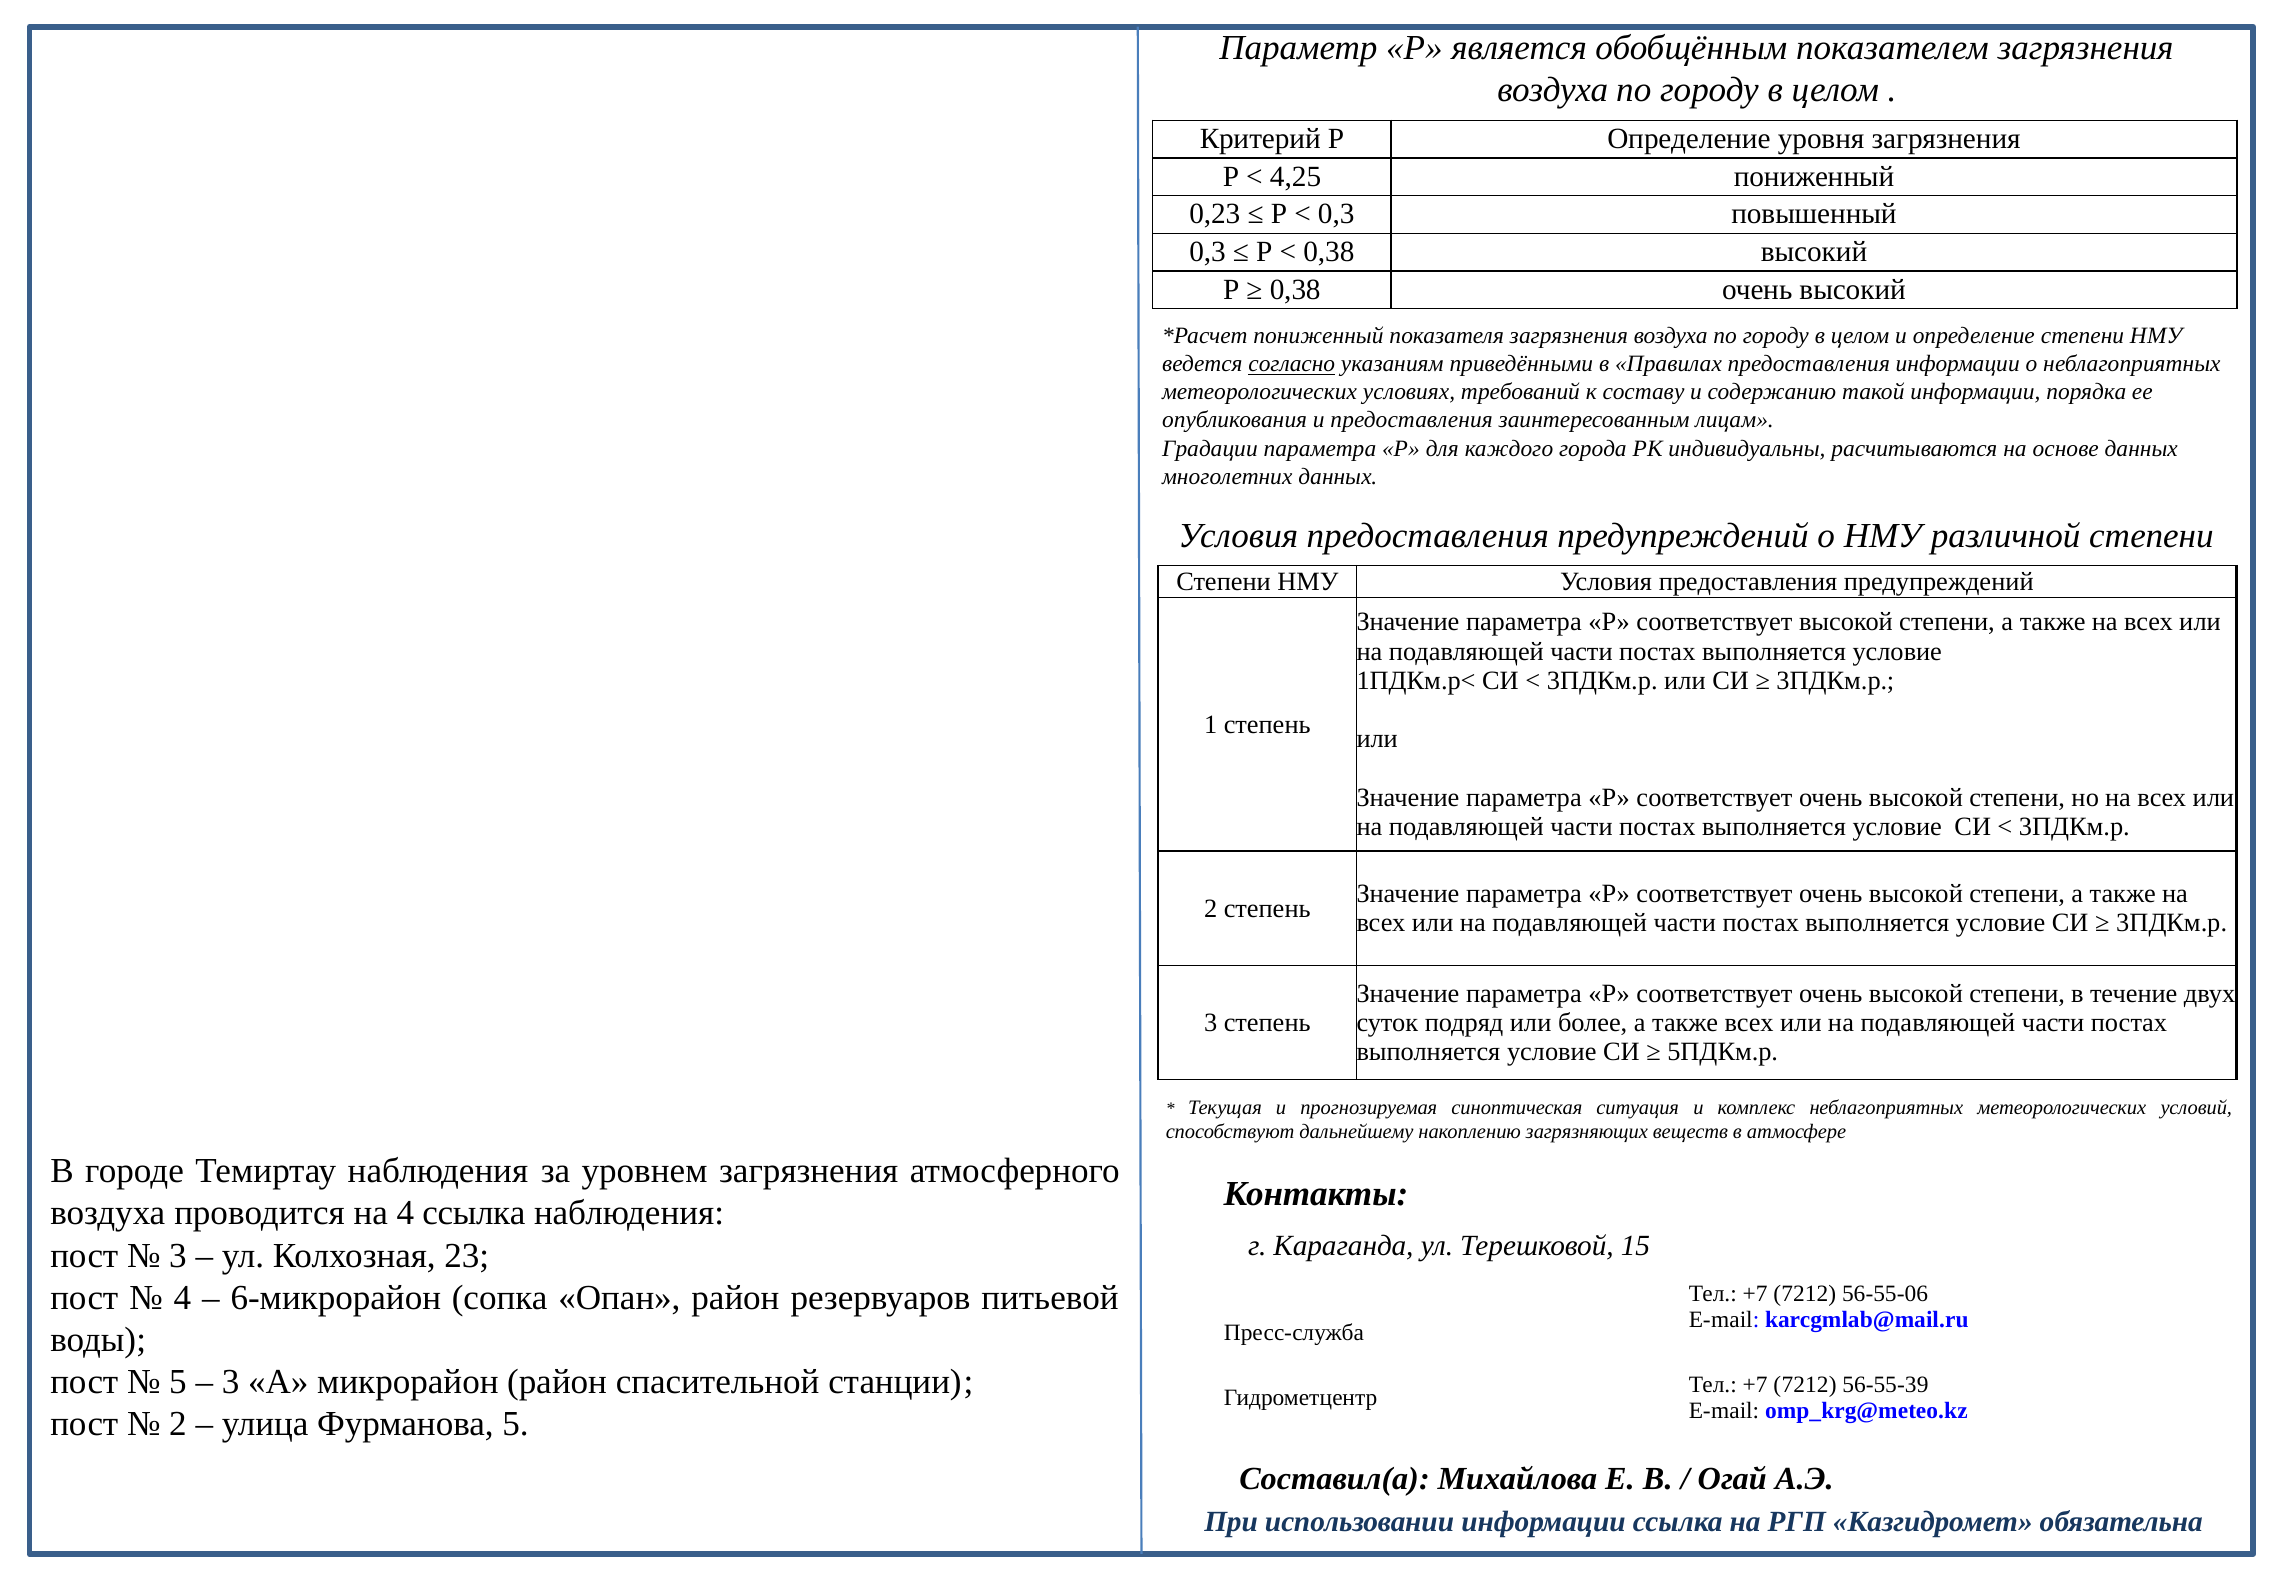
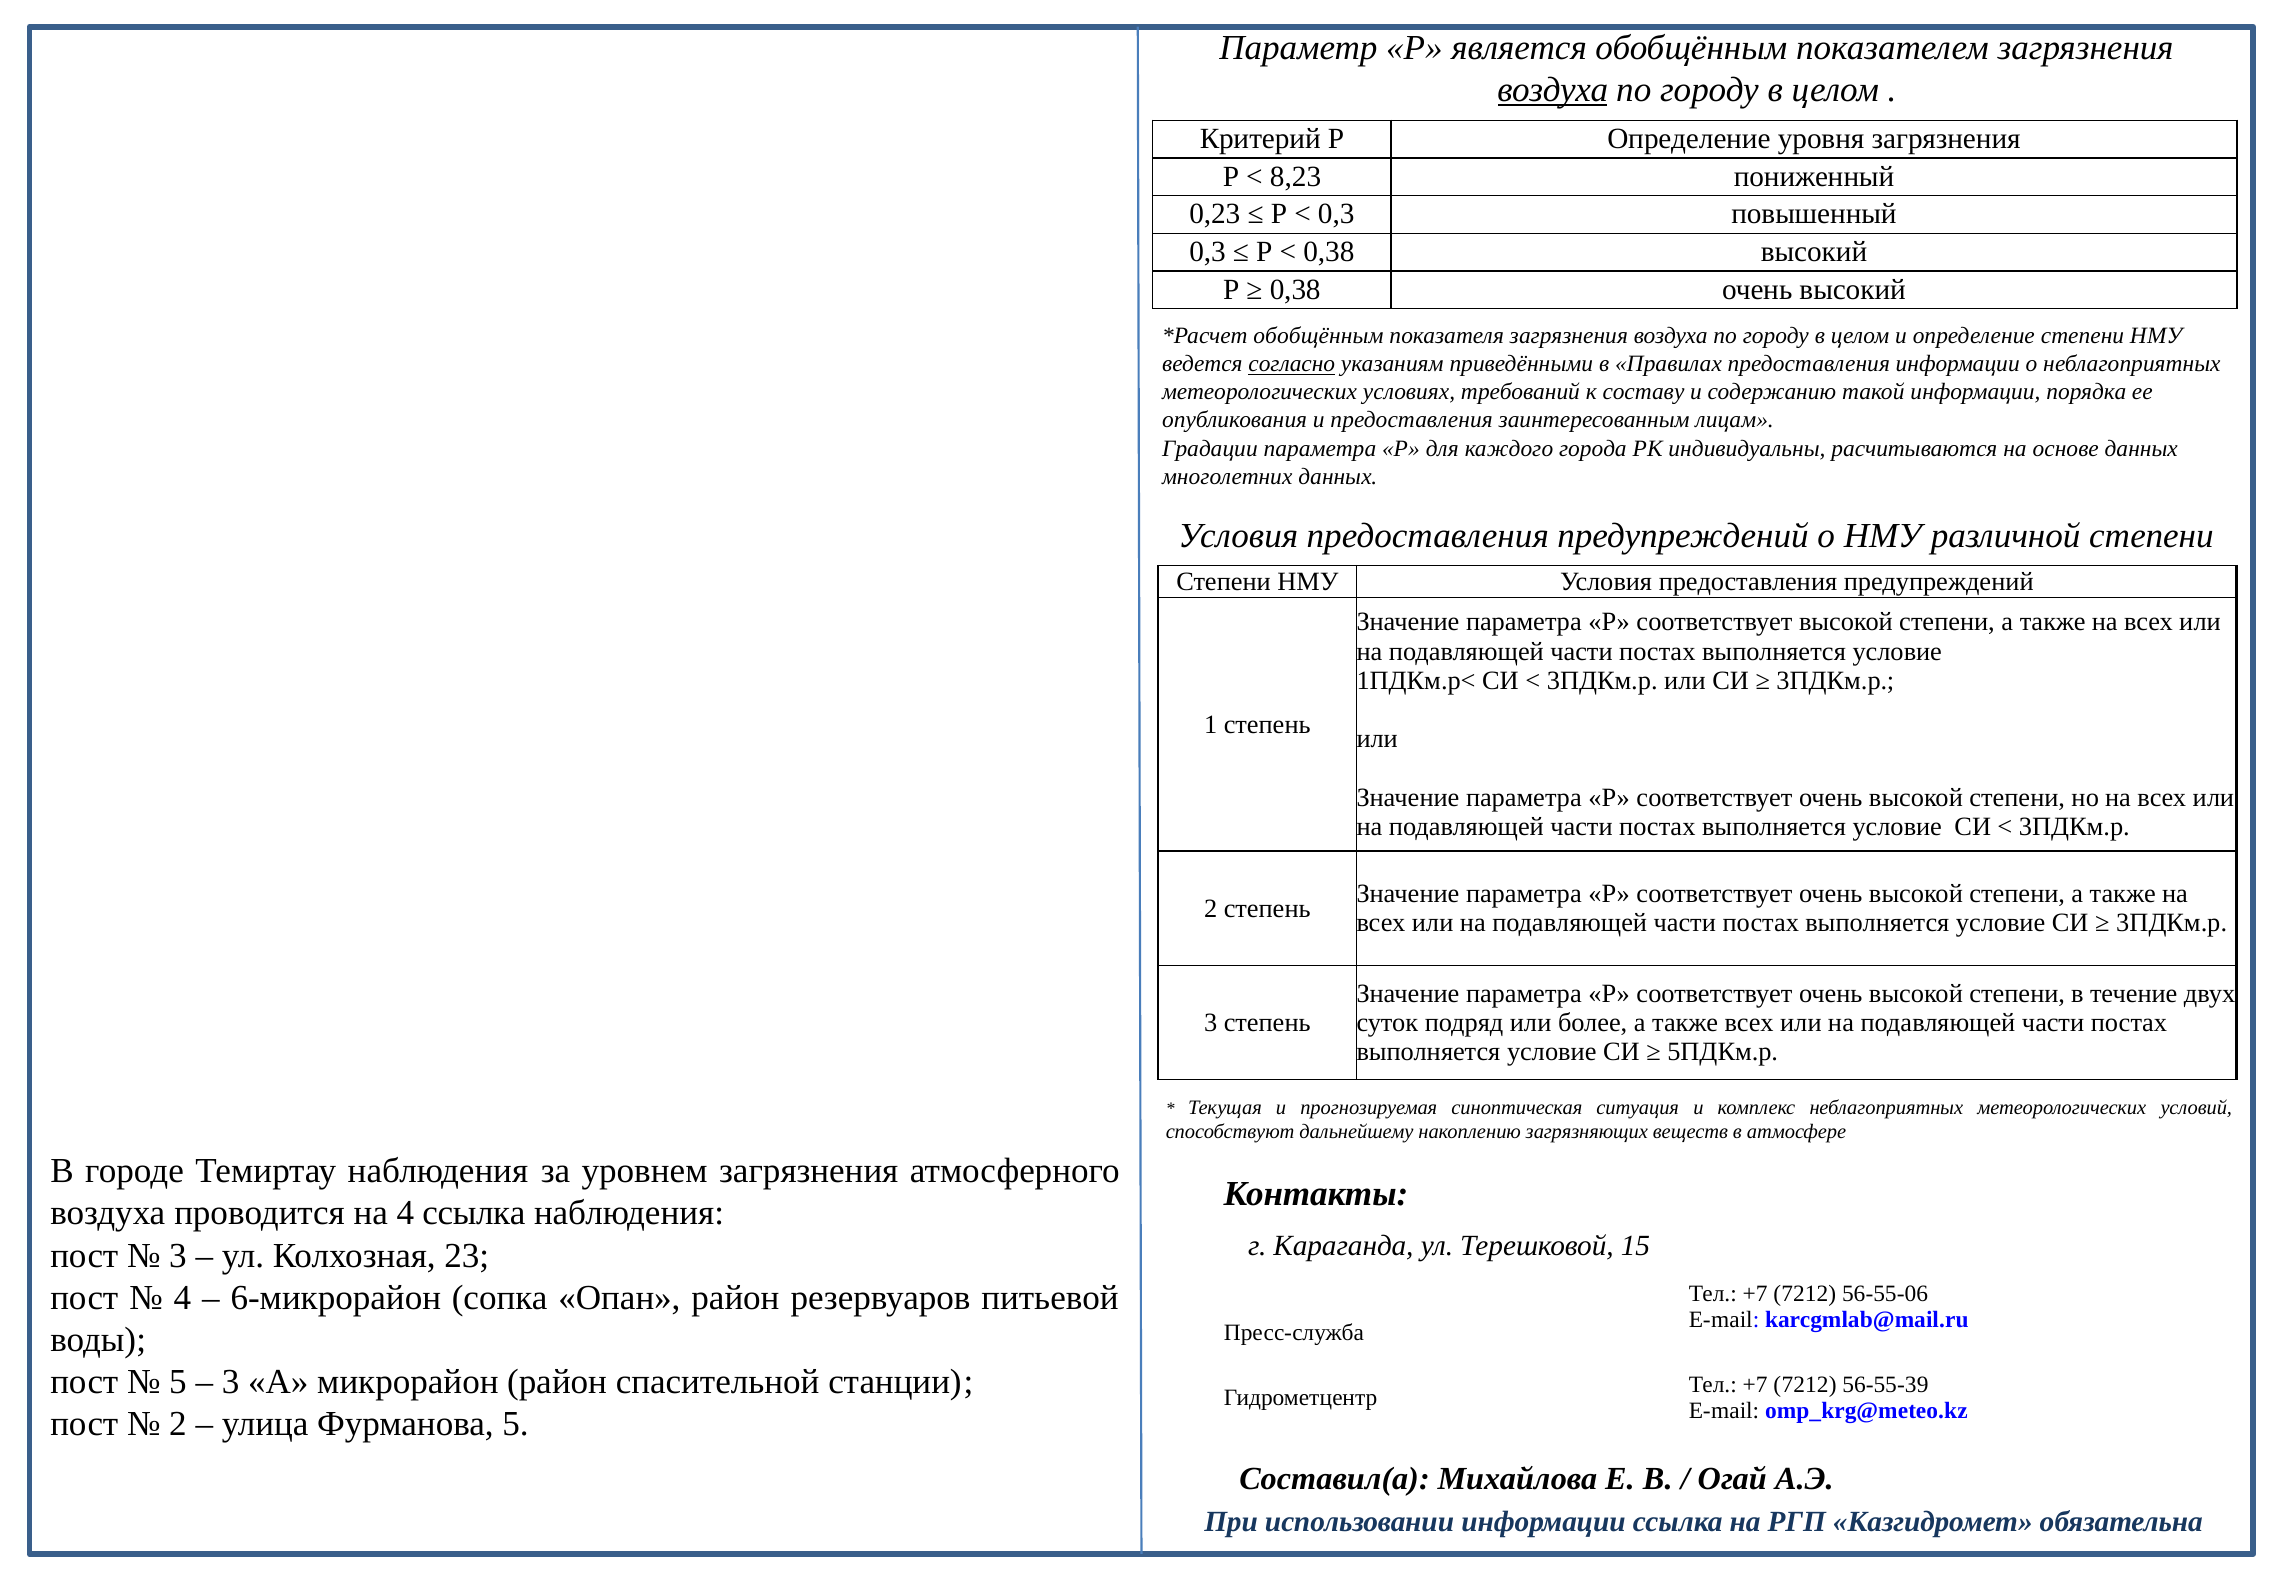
воздуха underline: none -> present (1553, 90)
4,25: 4,25 -> 8,23 (1296, 177)
пониженный: пониженный -> обобщённым (1318, 336)
